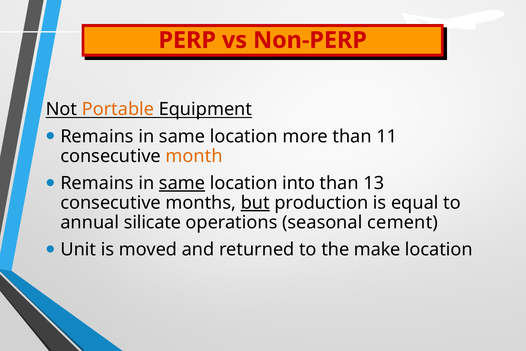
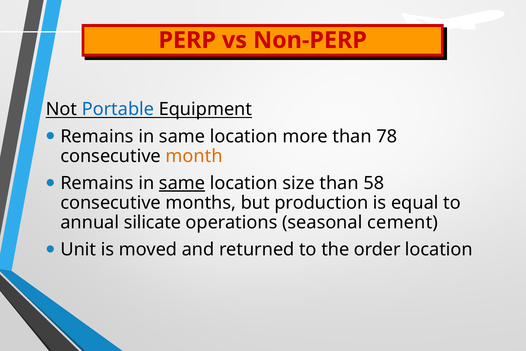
Portable colour: orange -> blue (118, 109)
11: 11 -> 78 (387, 136)
into: into -> size (299, 183)
13: 13 -> 58 (374, 183)
but underline: present -> none (255, 203)
make: make -> order (377, 249)
